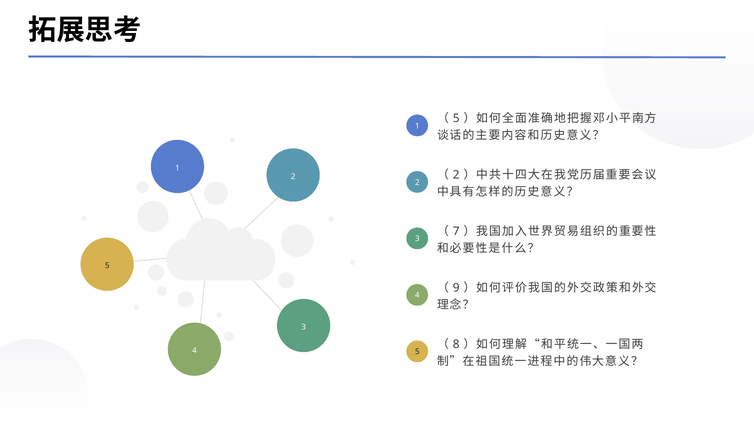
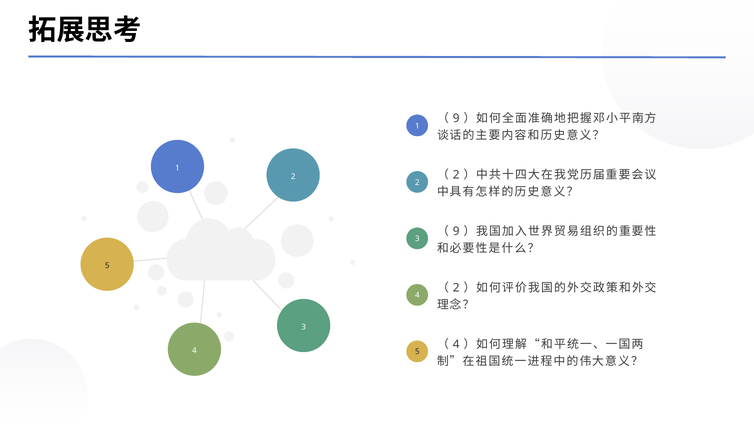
5: 5 -> 9 (456, 118)
7: 7 -> 9 (456, 231)
9: 9 -> 2 (456, 288)
8: 8 -> 4 (456, 344)
